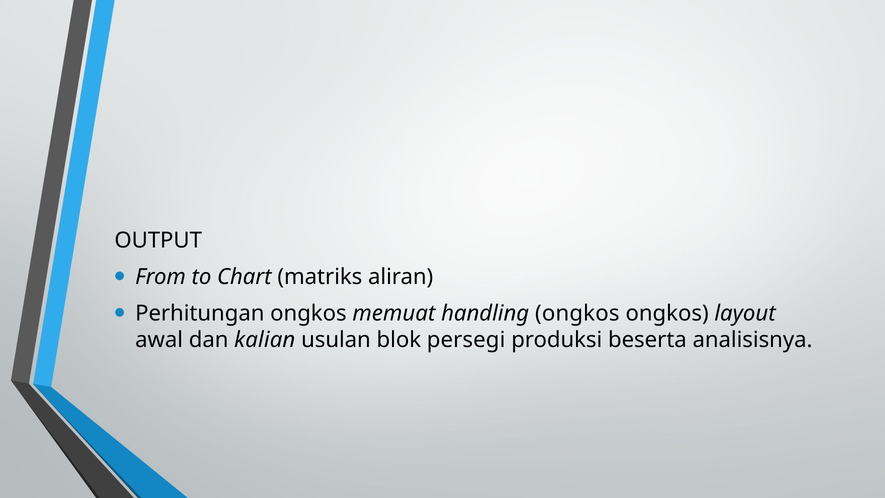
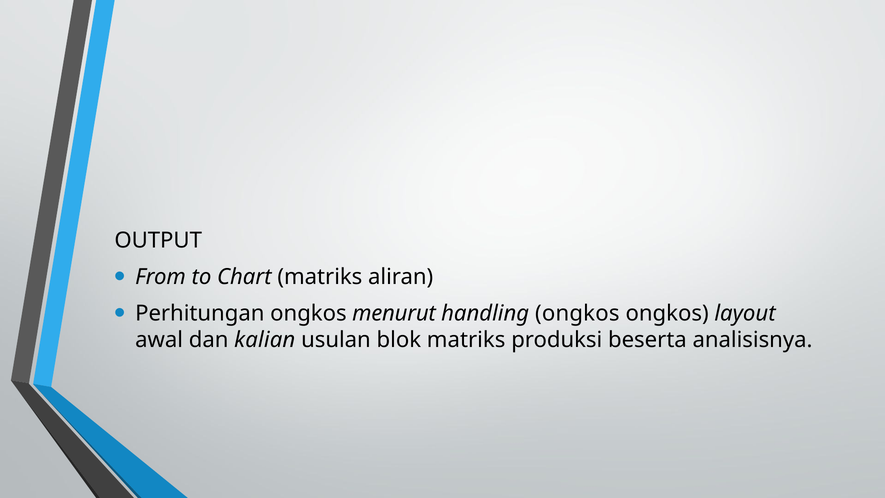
memuat: memuat -> menurut (394, 313)
blok persegi: persegi -> matriks (466, 340)
